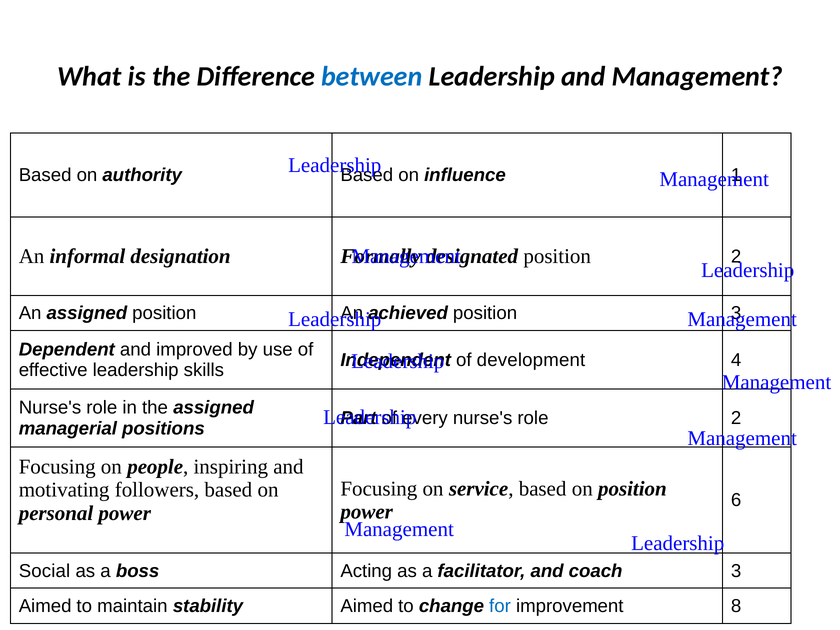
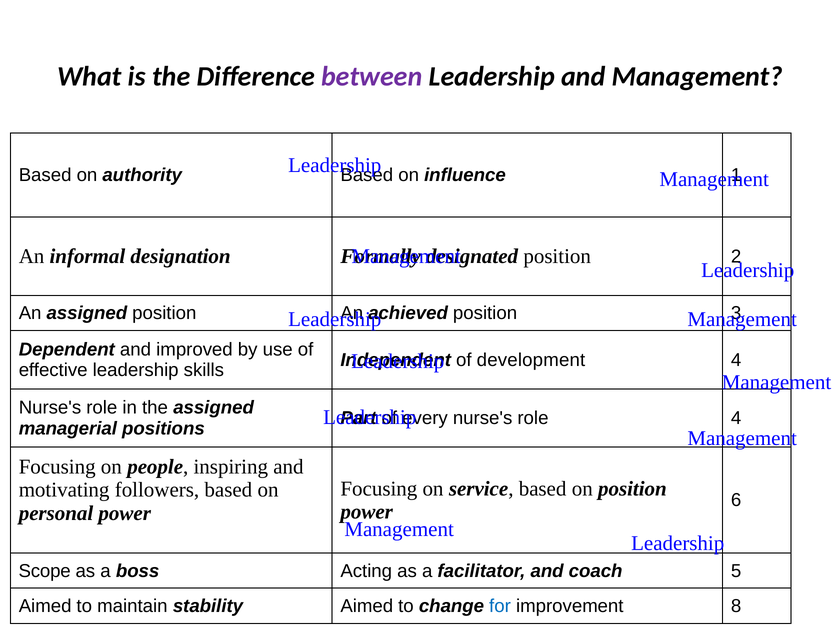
between colour: blue -> purple (372, 77)
role 2: 2 -> 4 (736, 418)
Social: Social -> Scope (45, 571)
coach 3: 3 -> 5 (736, 571)
